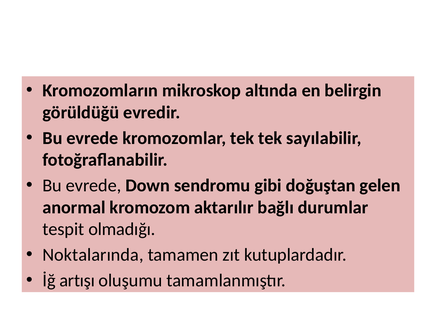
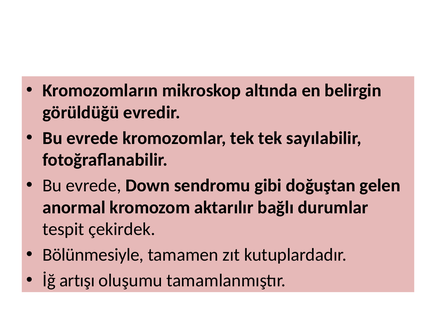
olmadığı: olmadığı -> çekirdek (122, 229)
Noktalarında: Noktalarında -> Bölünmesiyle (93, 255)
